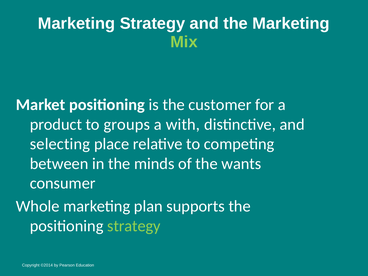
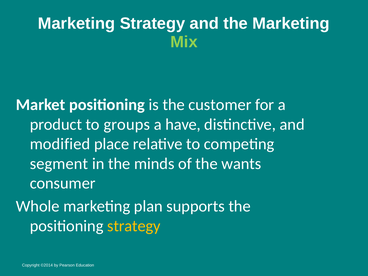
with: with -> have (183, 124)
selecting: selecting -> modified (60, 144)
between: between -> segment (59, 164)
strategy colour: light green -> yellow (134, 226)
